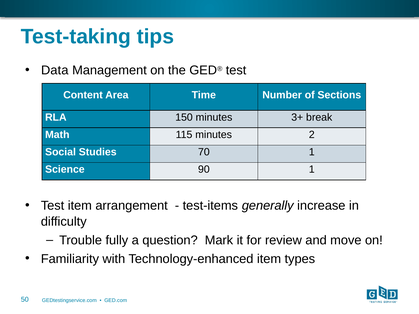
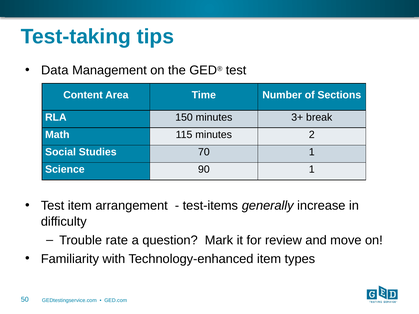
fully: fully -> rate (117, 240)
